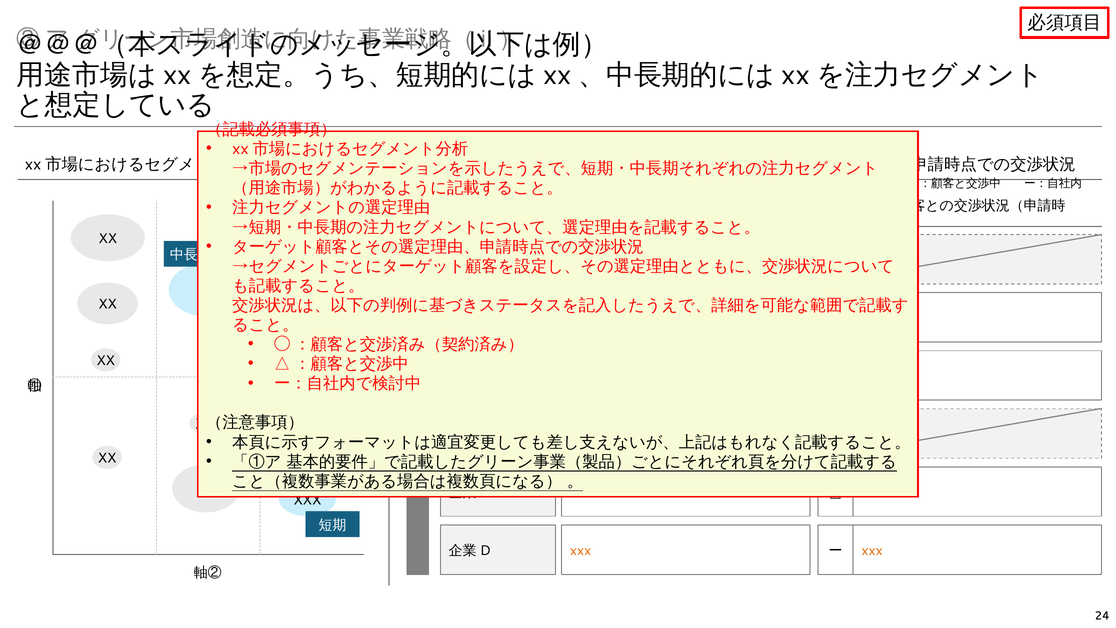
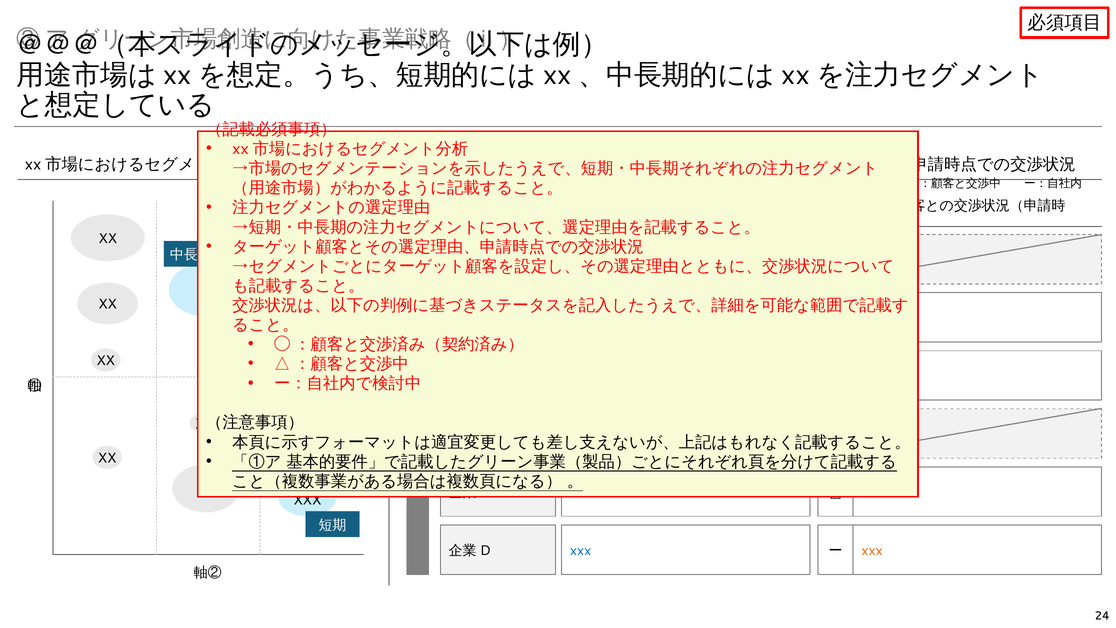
xxx colour: orange -> blue (581, 550)
